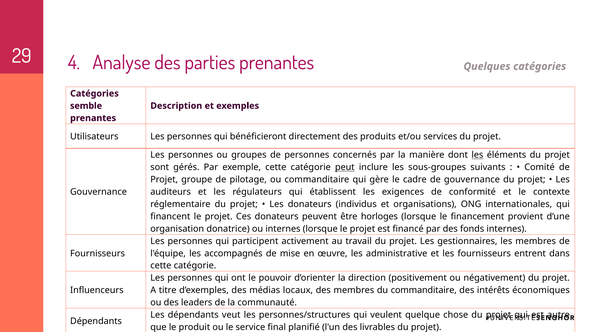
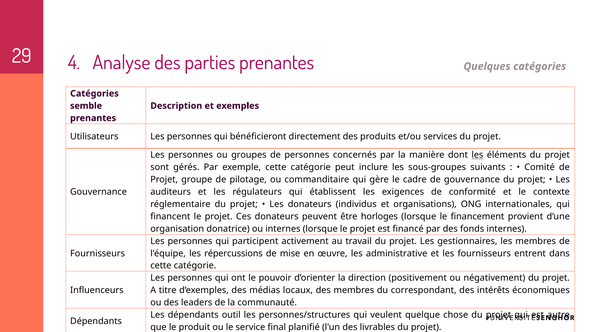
peut underline: present -> none (345, 168)
accompagnés: accompagnés -> répercussions (233, 254)
du commanditaire: commanditaire -> correspondant (424, 291)
veut: veut -> outil (231, 315)
